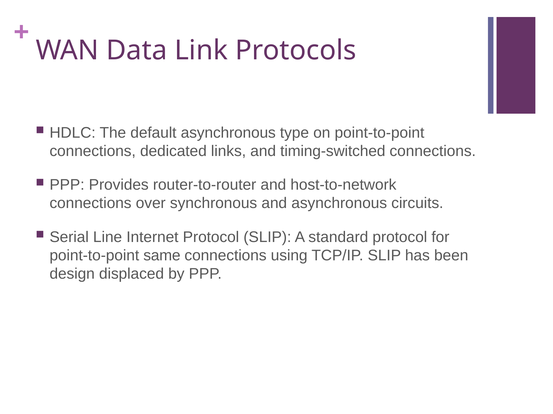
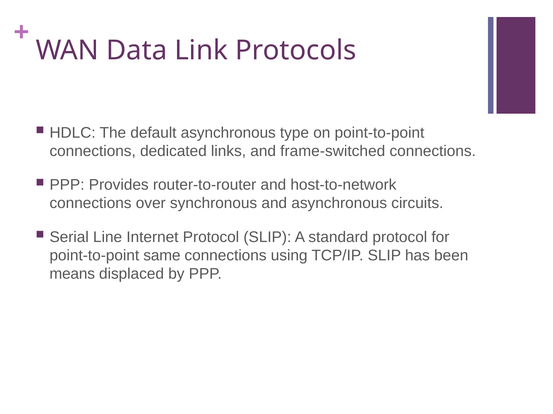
timing-switched: timing-switched -> frame-switched (333, 151)
design: design -> means (72, 274)
